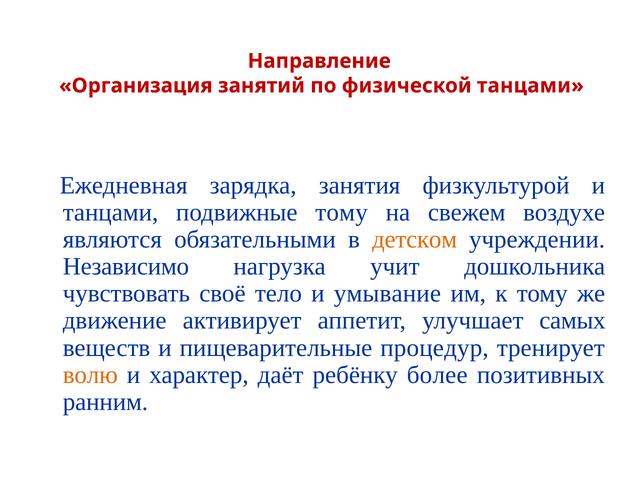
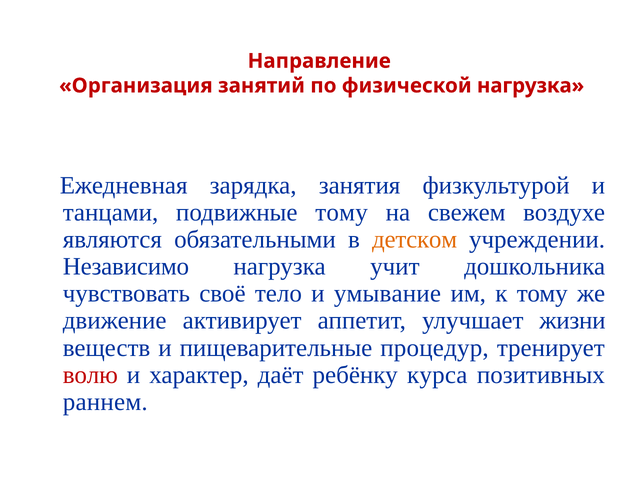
физической танцами: танцами -> нагрузка (531, 86)
самых: самых -> жизни (572, 321)
волю colour: orange -> red (90, 375)
более: более -> курса (437, 375)
ранним: ранним -> раннем (105, 402)
